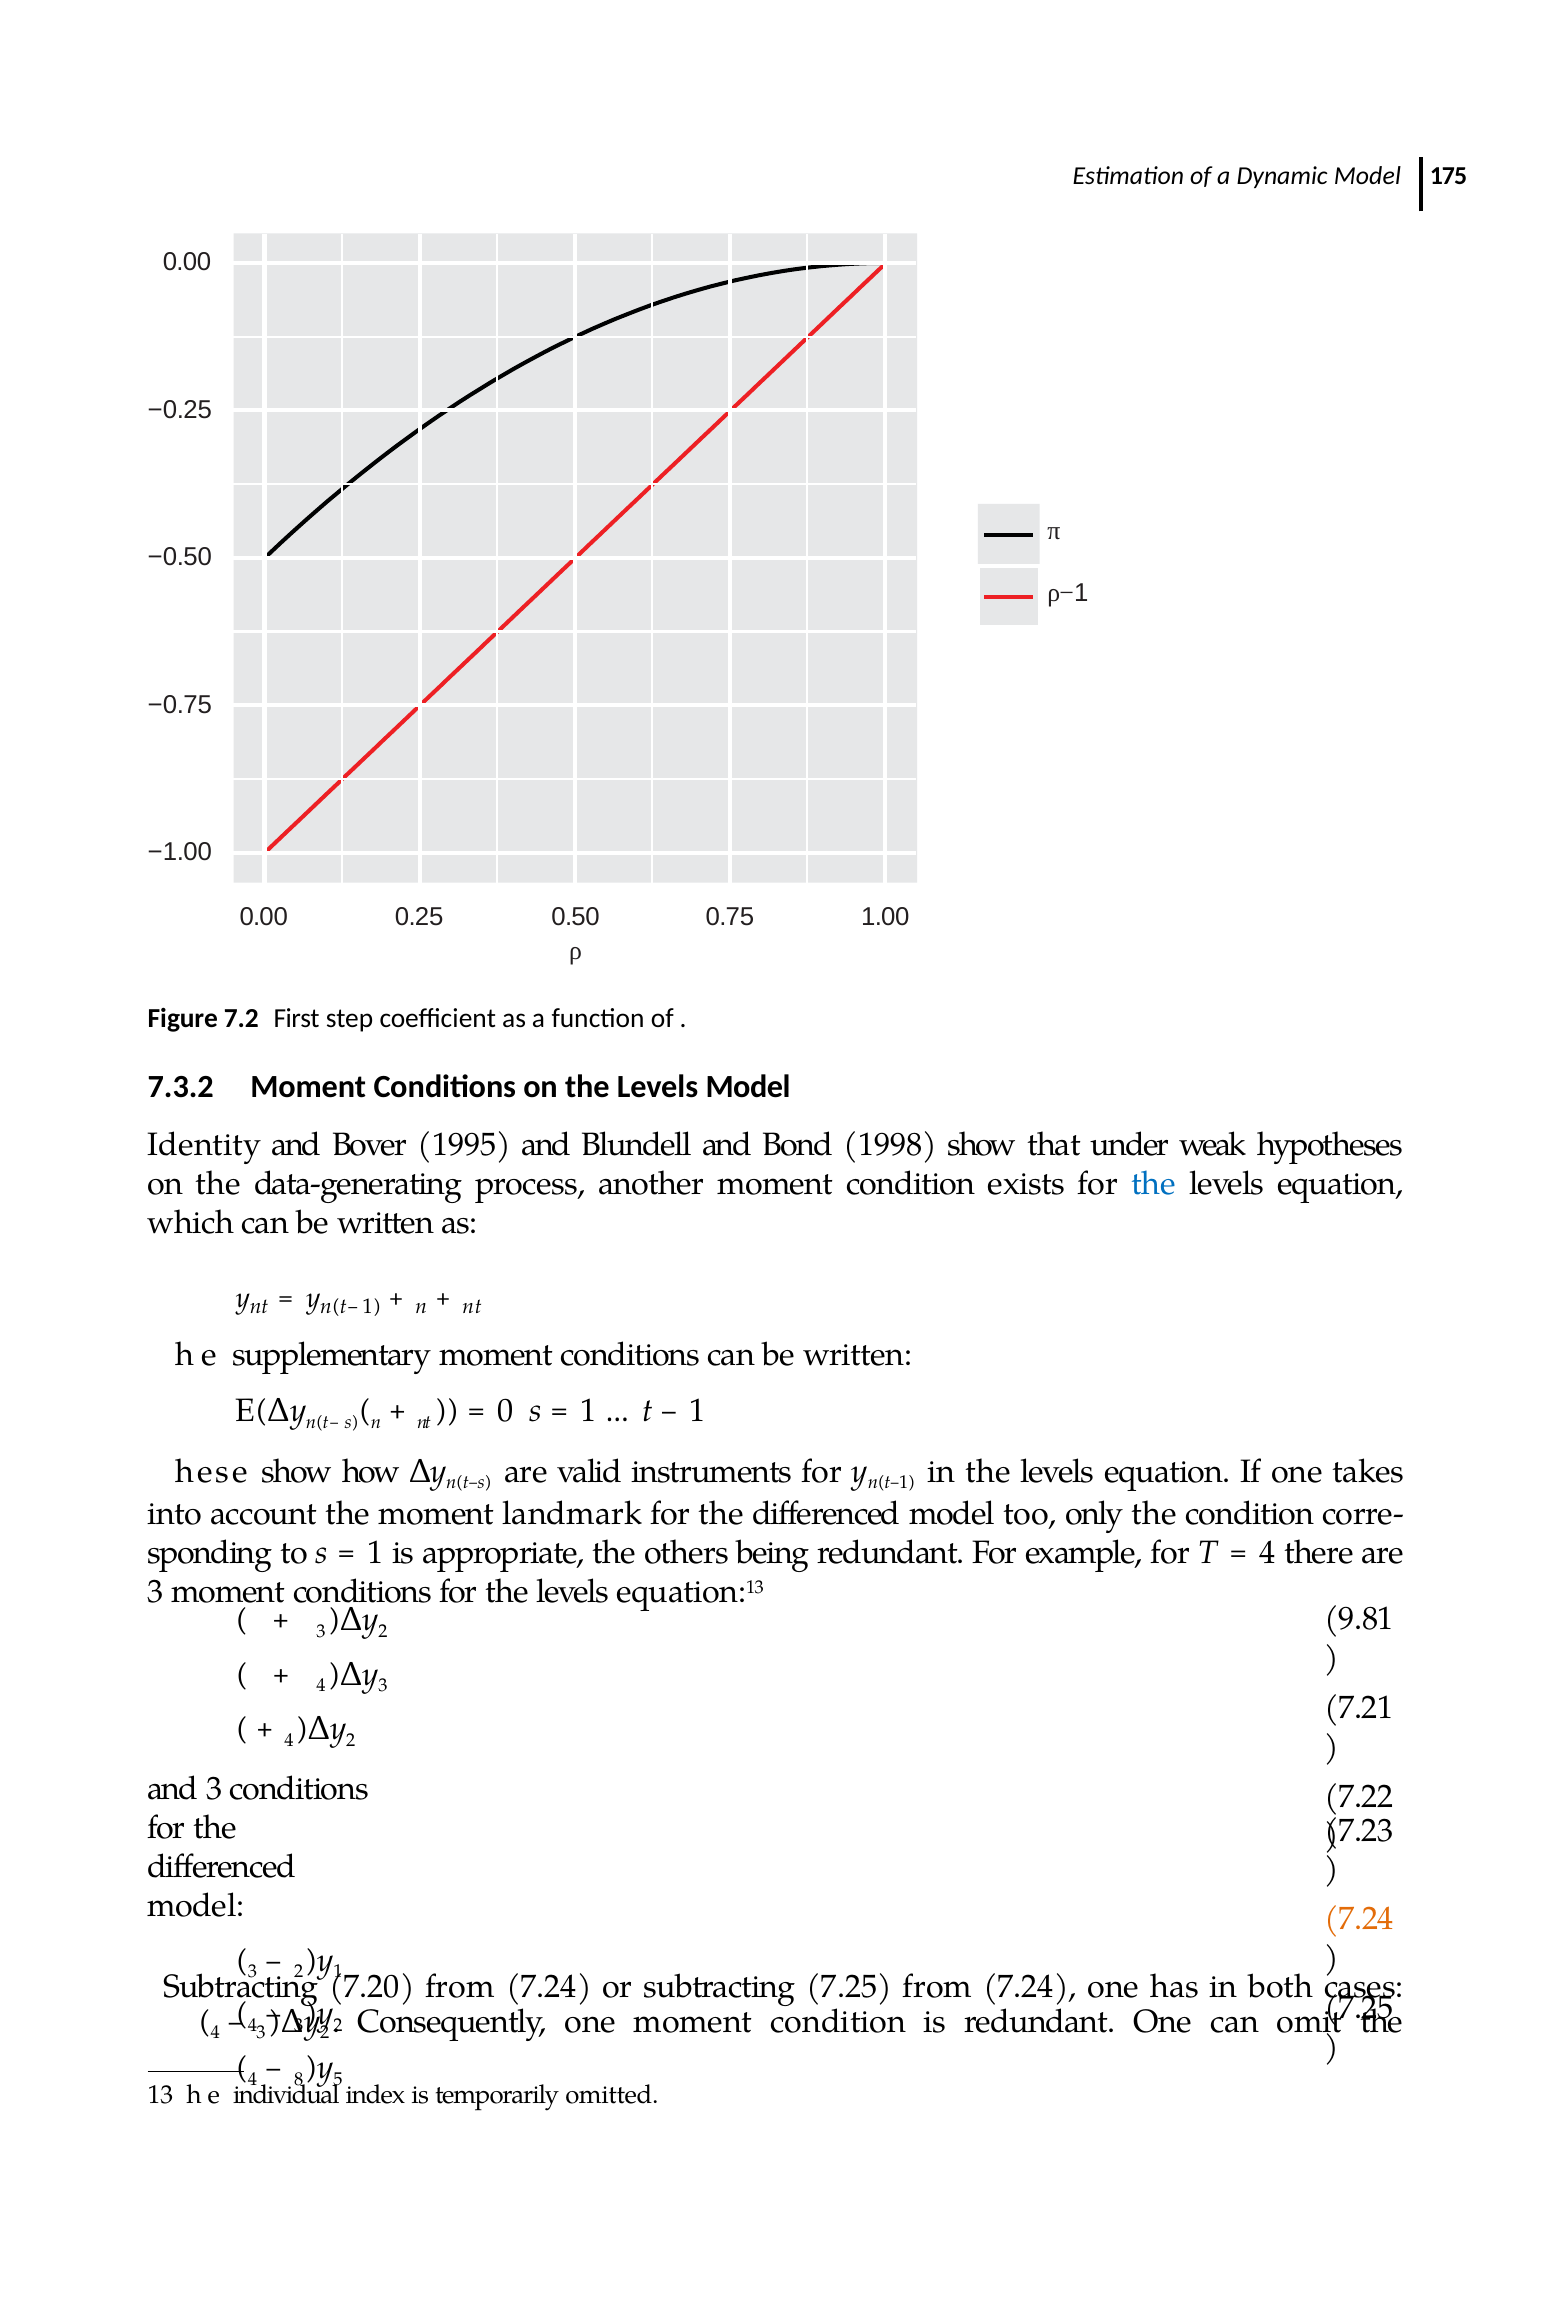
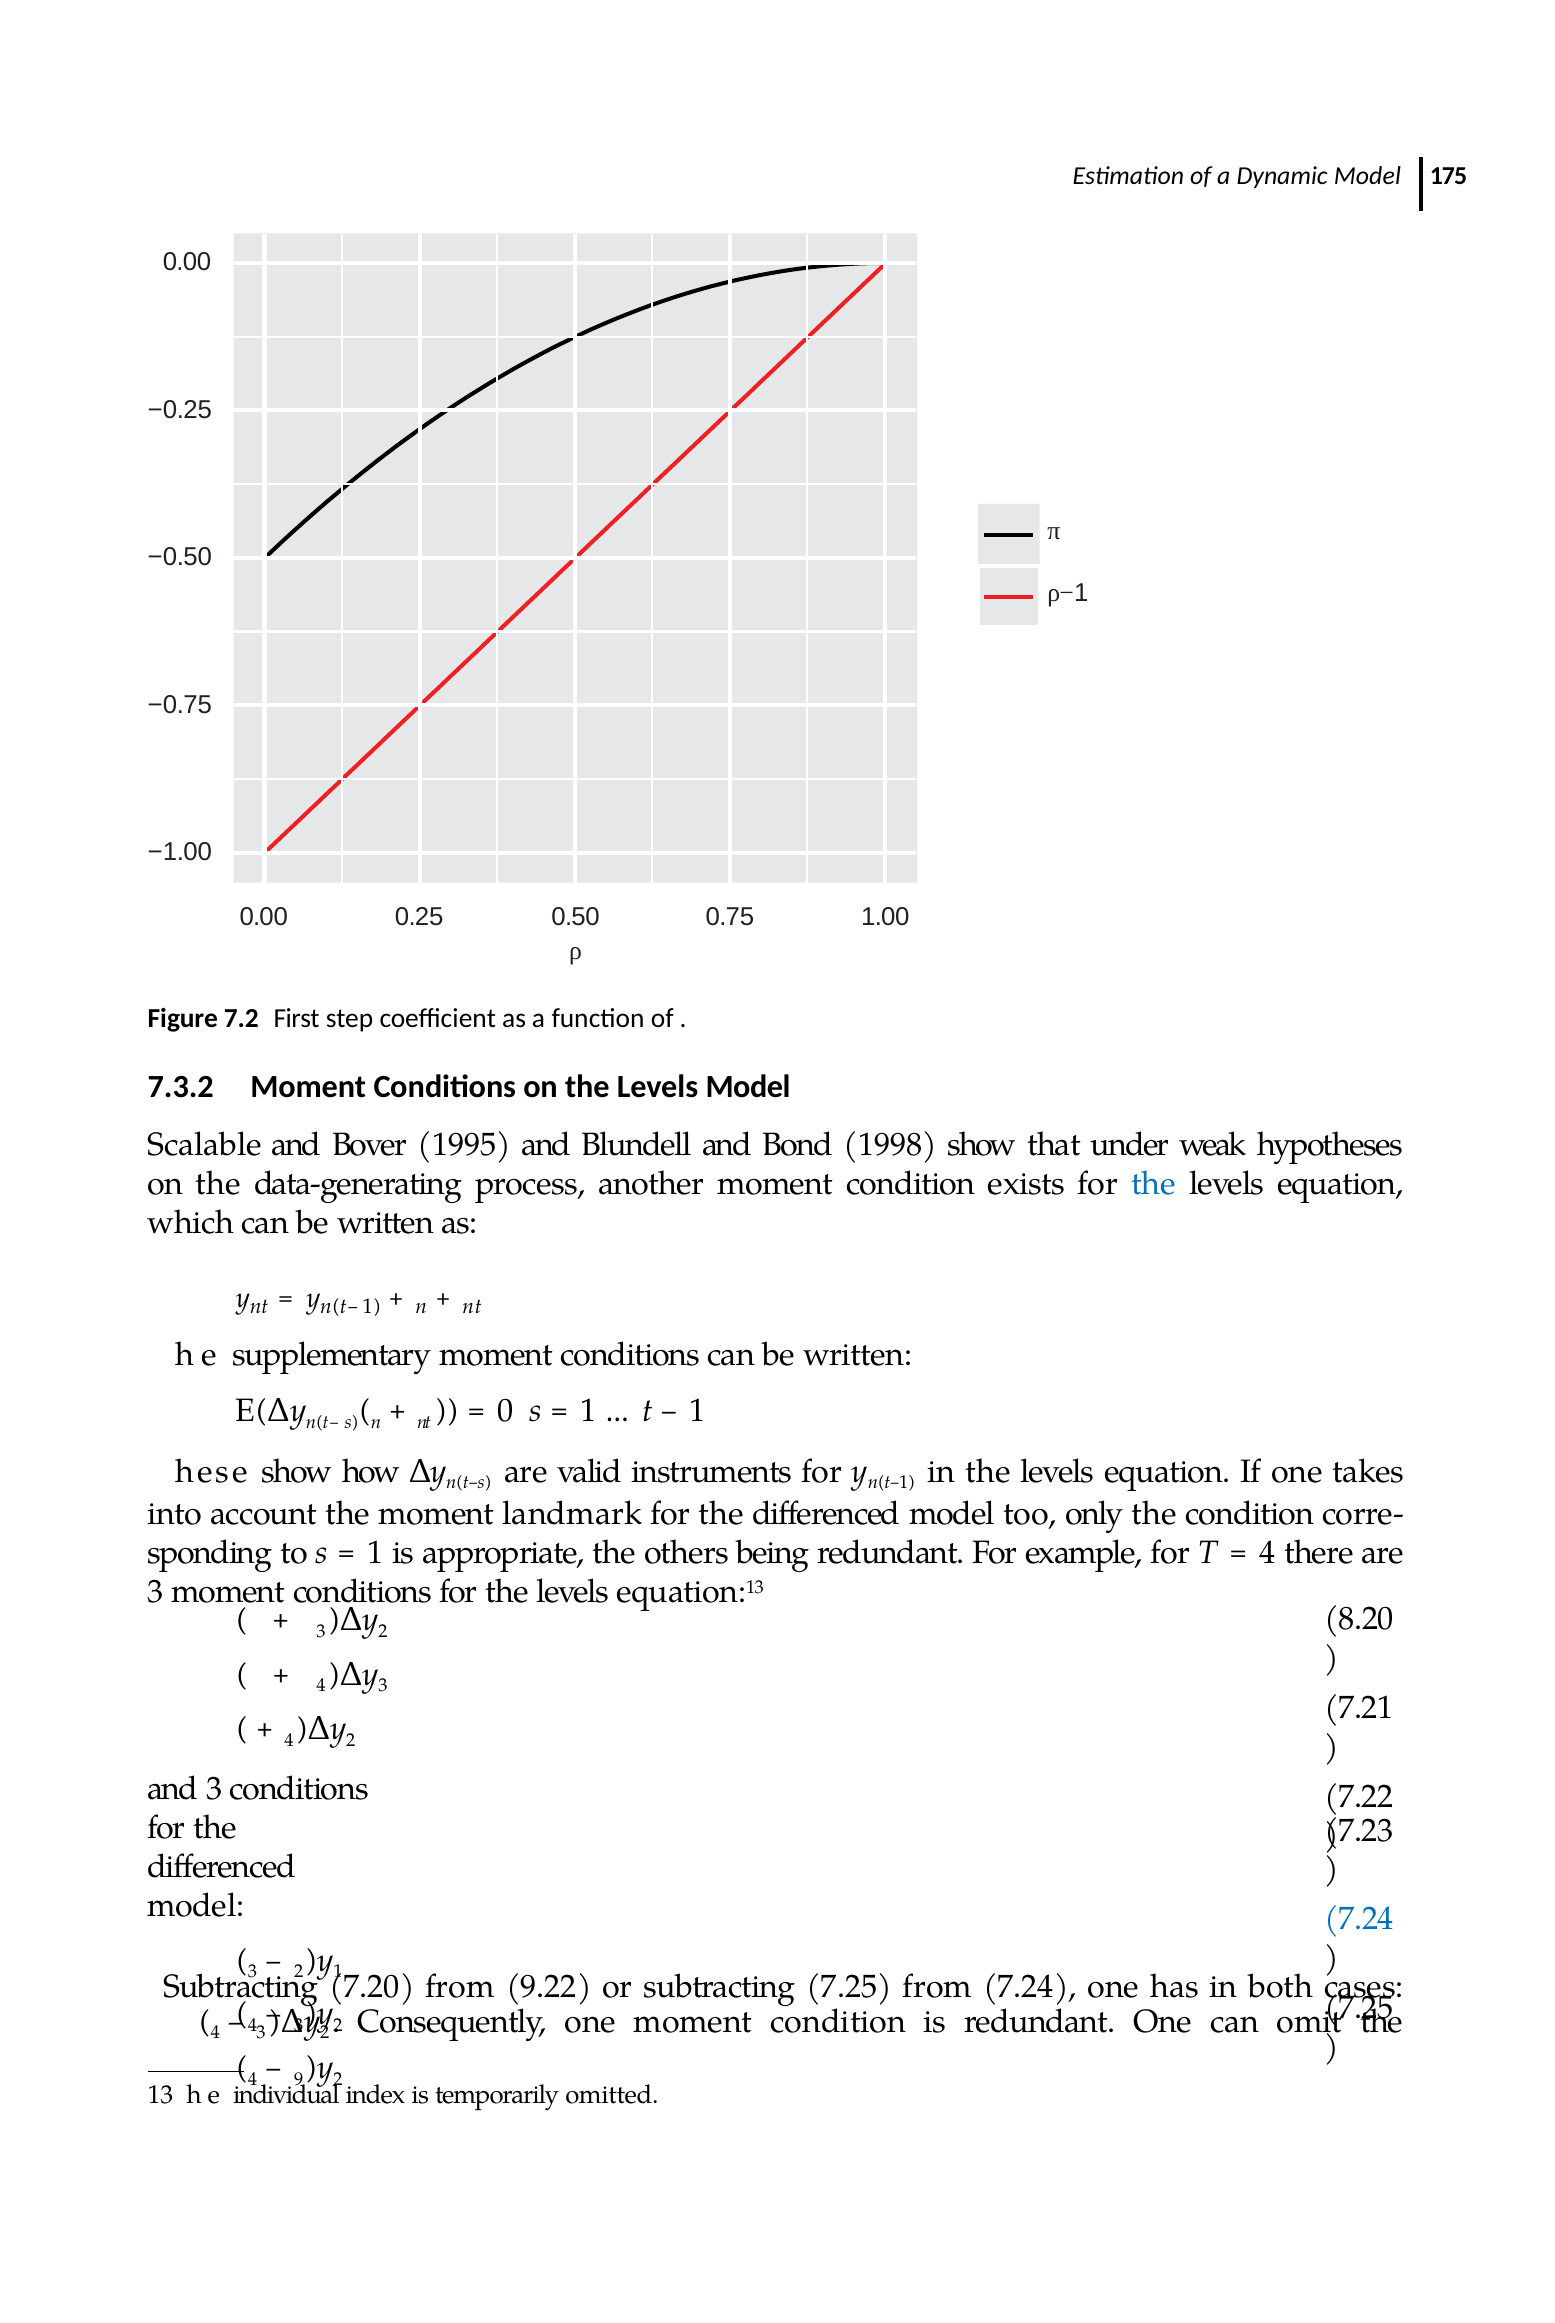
Identity: Identity -> Scalable (205, 1145)
9.81: 9.81 -> 8.20 (1359, 1619)
7.24 colour: orange -> blue (1359, 1919)
7.24: 7.24 -> 9.22 (549, 1986)
8: 8 -> 9 (299, 2079)
5: 5 -> 2 (338, 2079)
